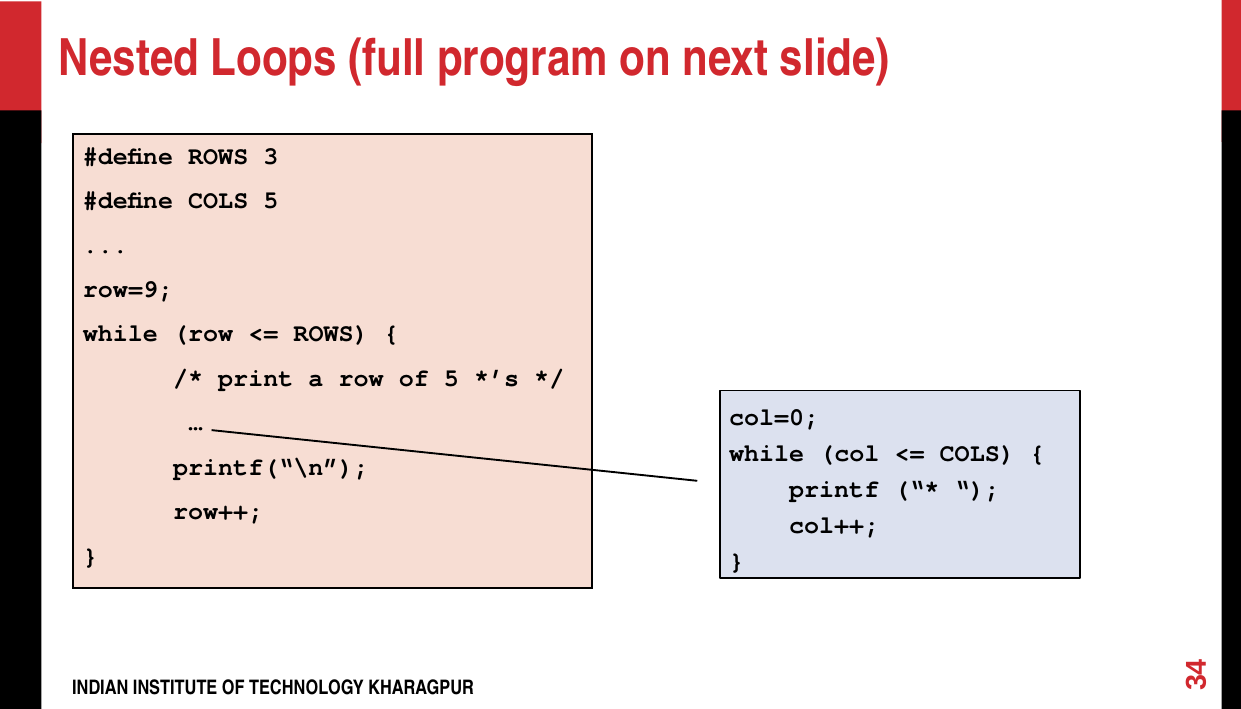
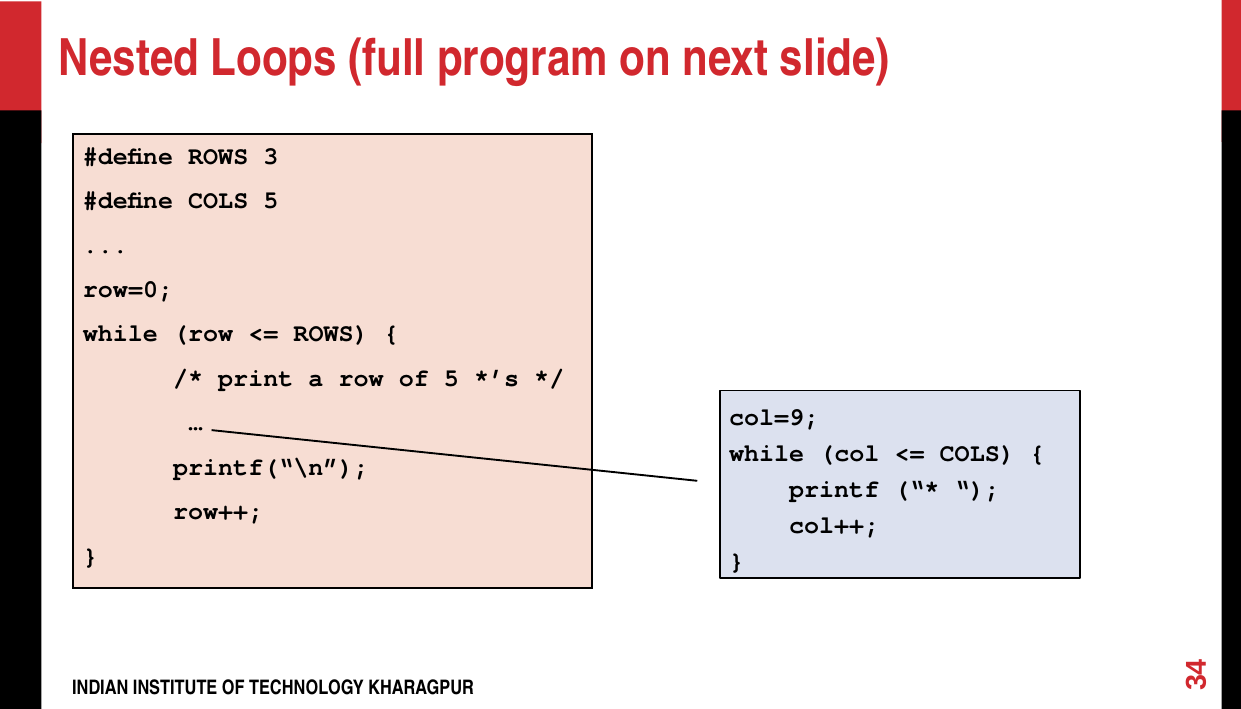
row=9: row=9 -> row=0 (128, 289)
col=0: col=0 -> col=9 (774, 417)
